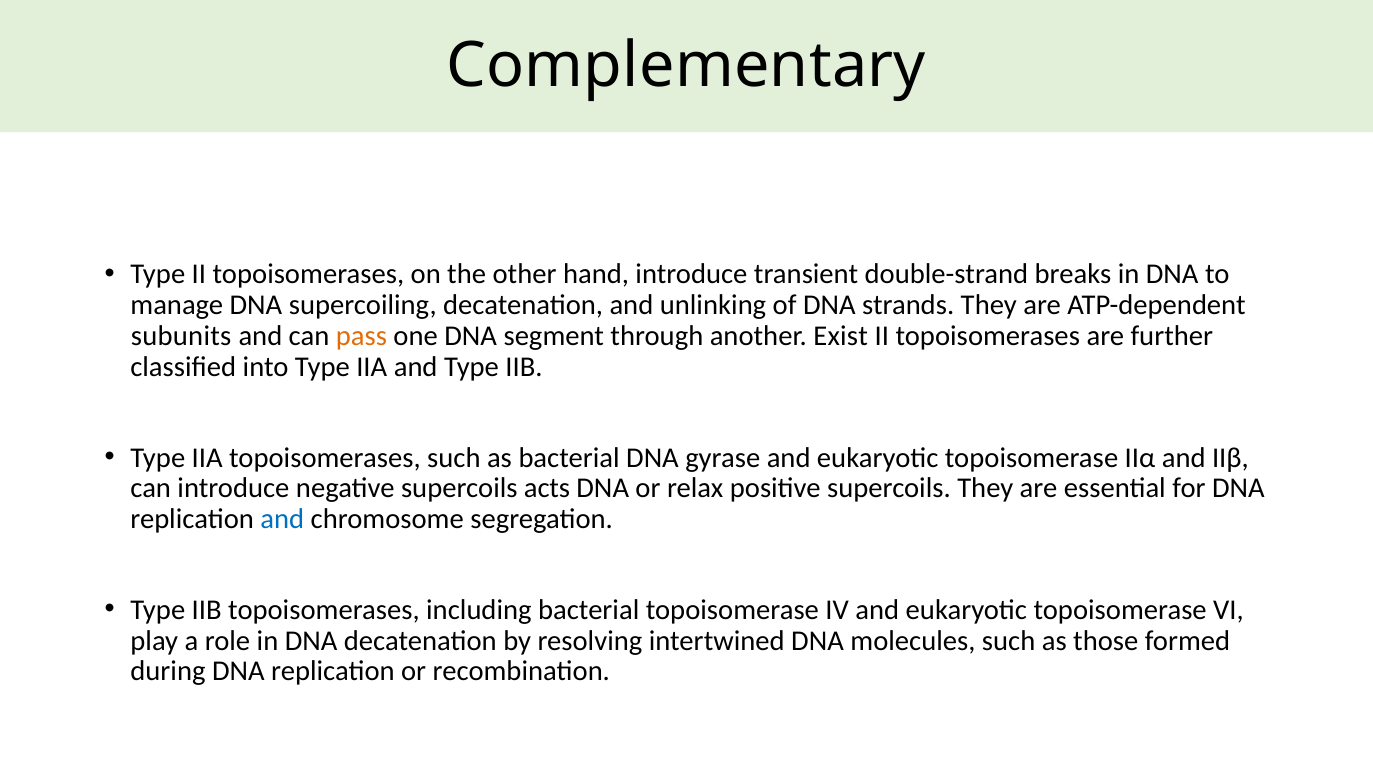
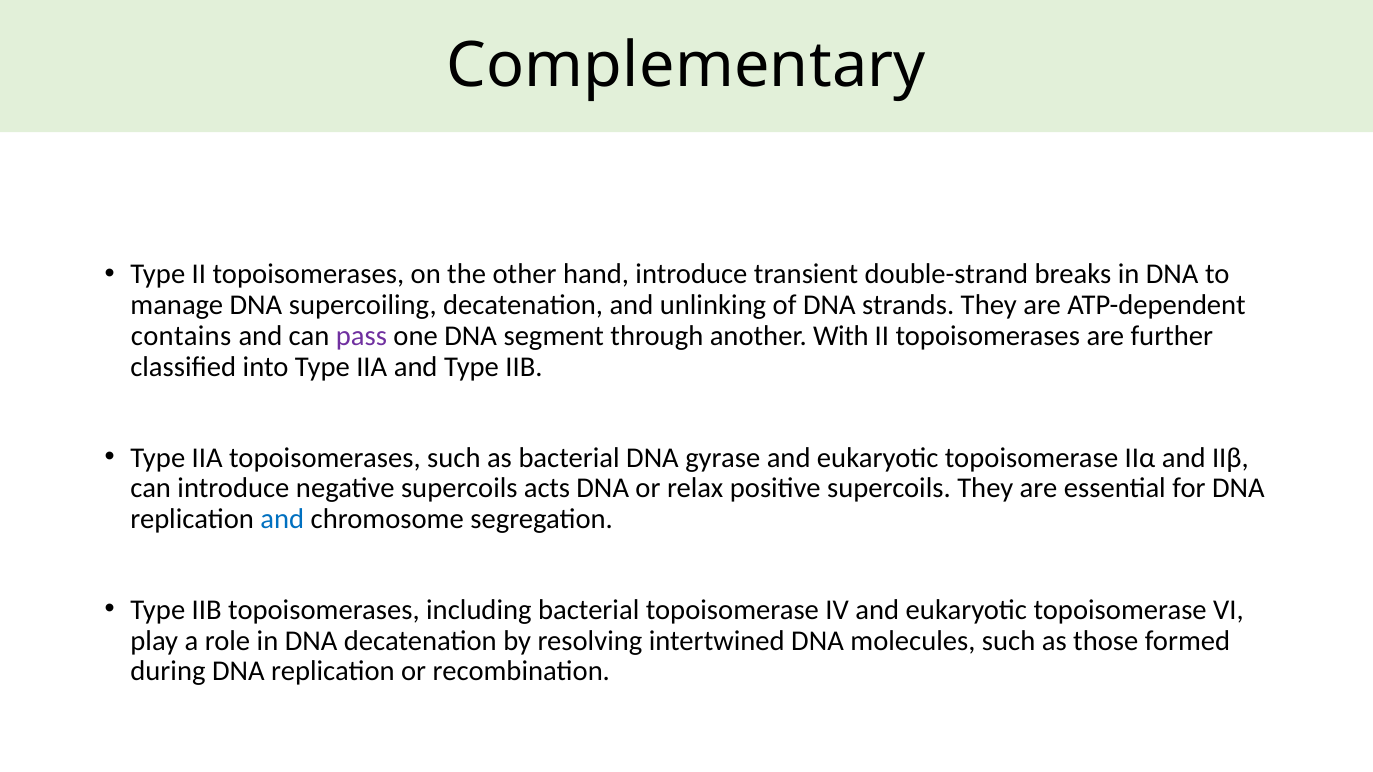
subunits: subunits -> contains (181, 336)
pass colour: orange -> purple (361, 336)
Exist: Exist -> With (841, 336)
